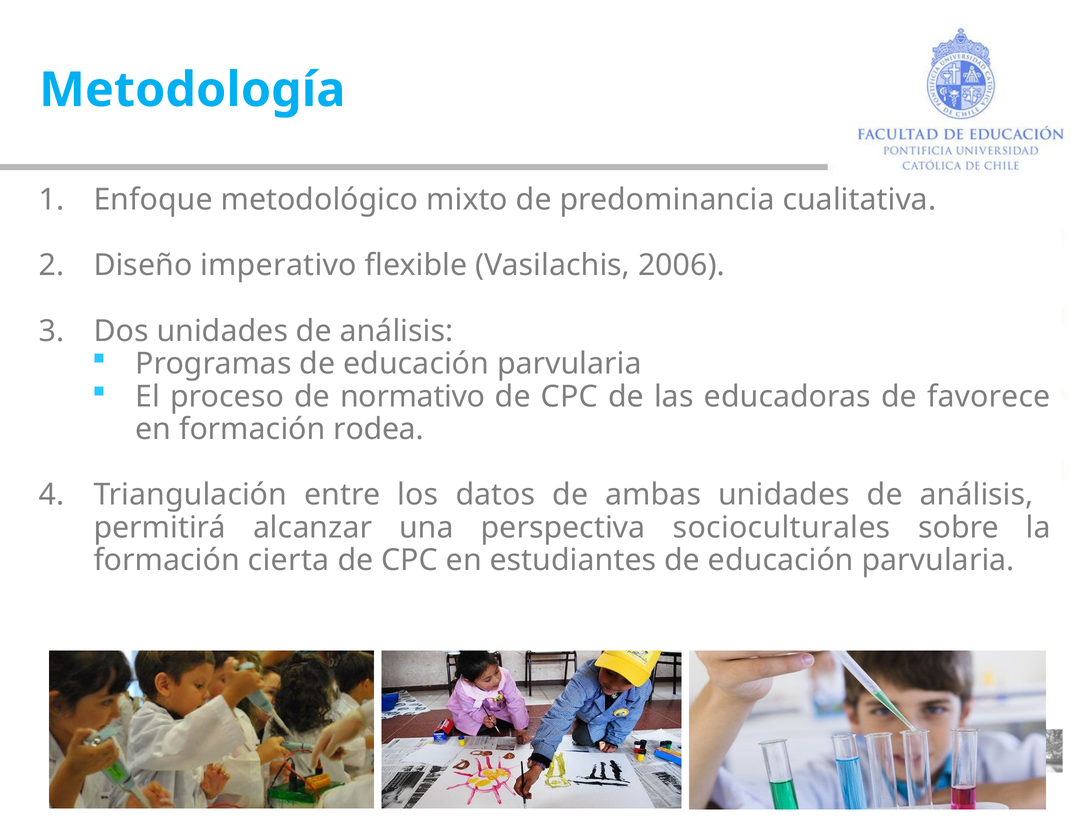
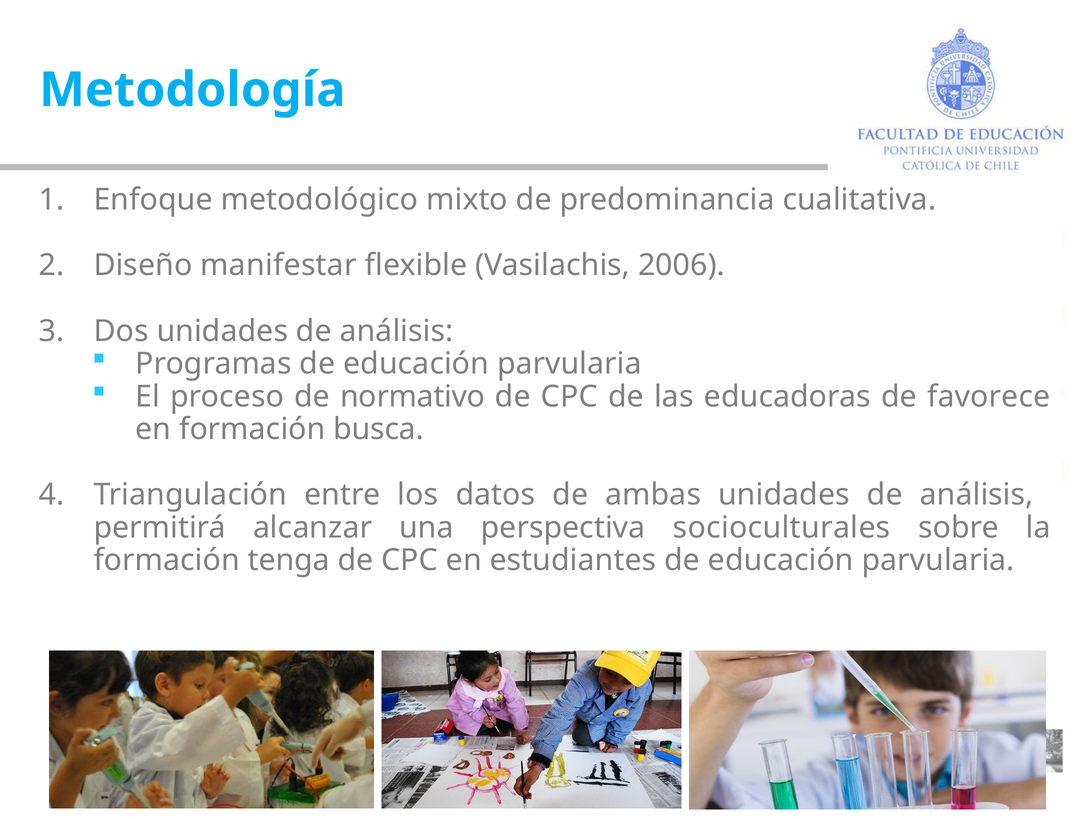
imperativo: imperativo -> manifestar (278, 265)
rodea: rodea -> busca (379, 429)
cierta: cierta -> tenga (289, 560)
